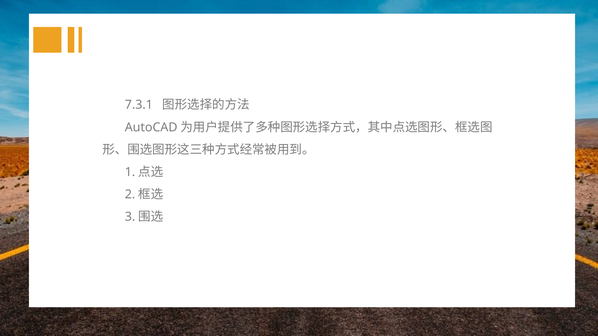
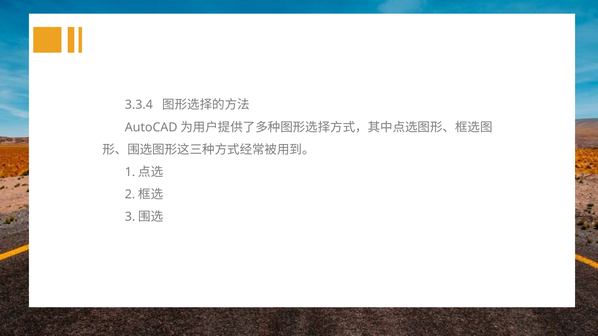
7.3.1: 7.3.1 -> 3.3.4 (139, 105)
